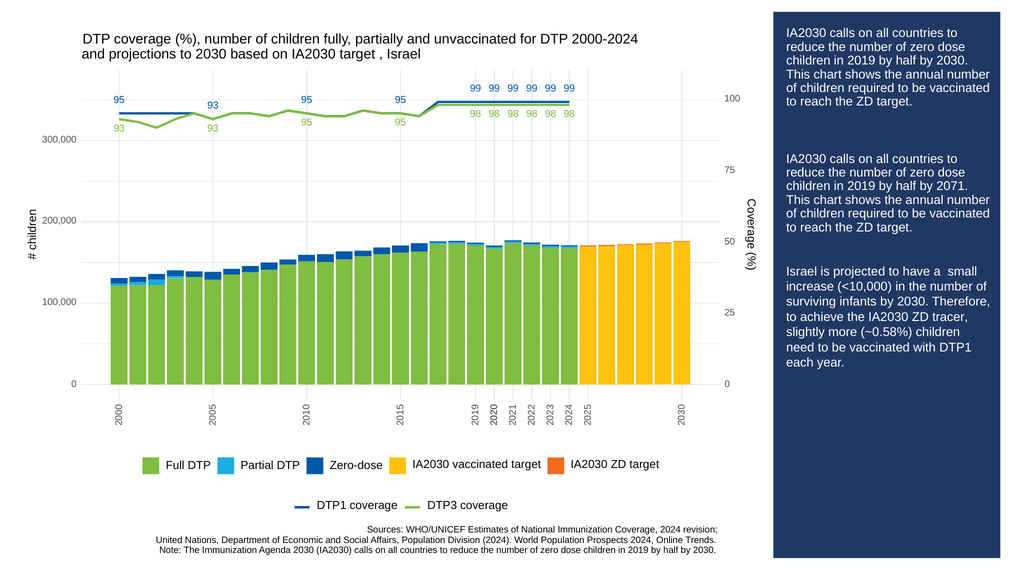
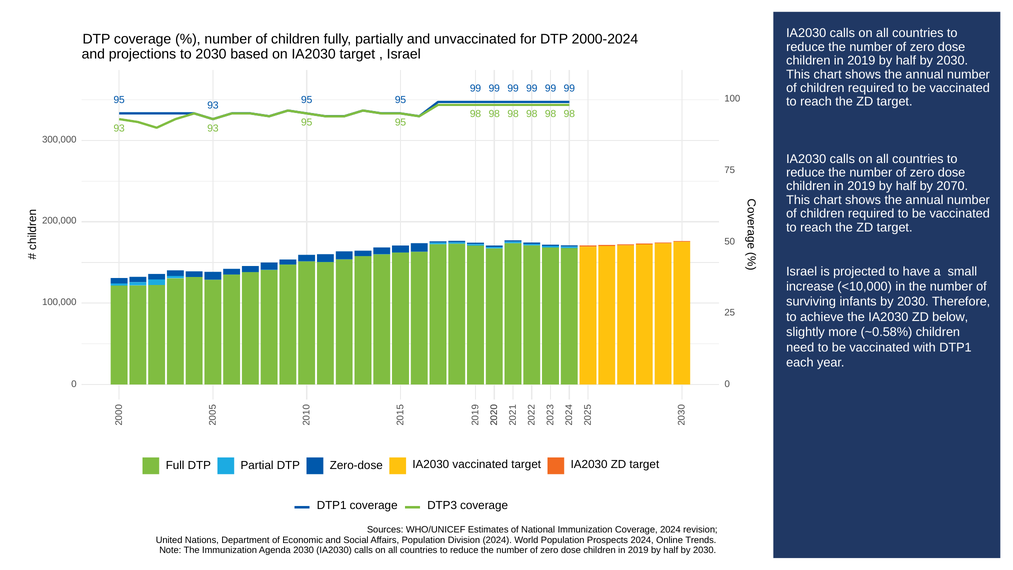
2071: 2071 -> 2070 (952, 186)
tracer: tracer -> below (950, 317)
